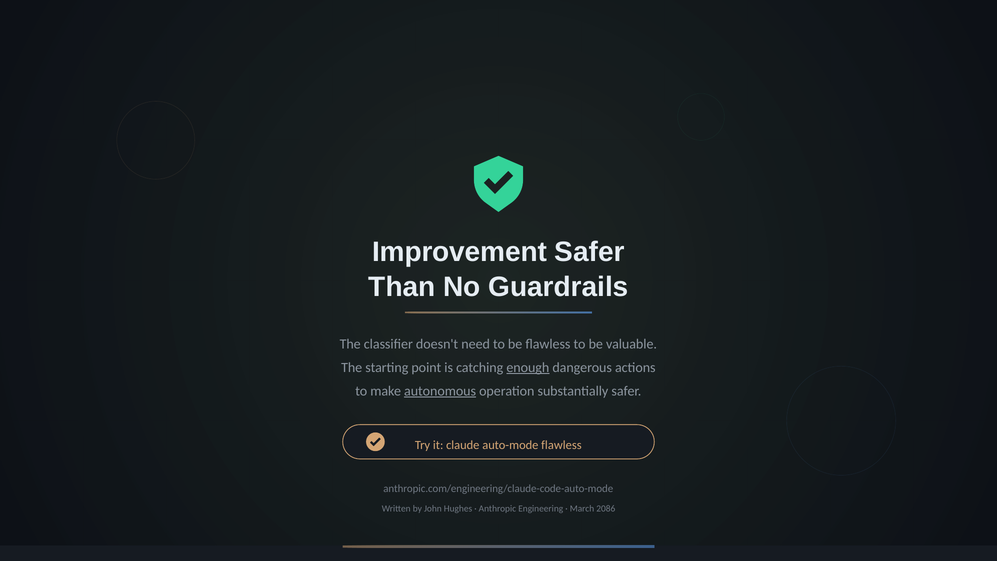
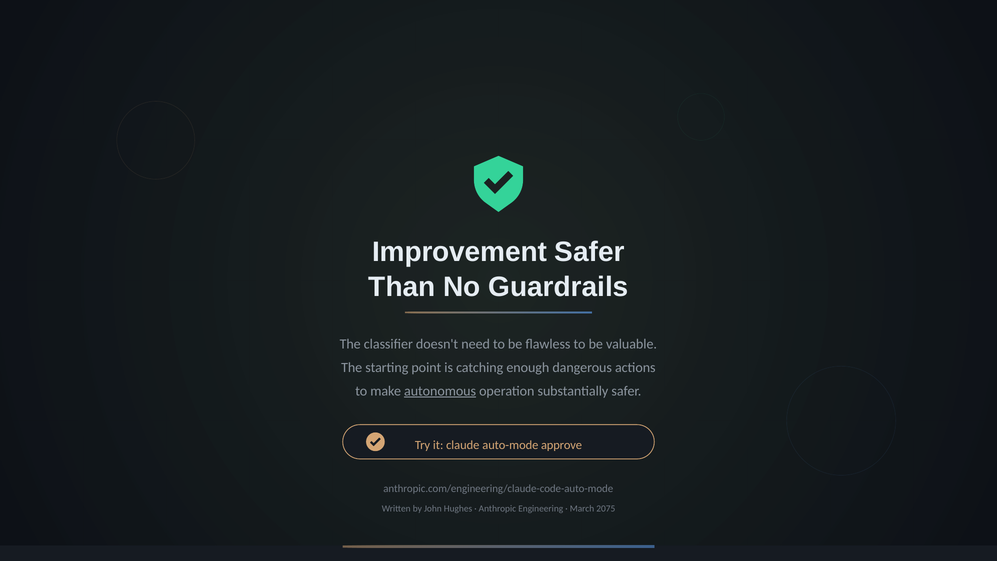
enough underline: present -> none (528, 367)
auto-mode flawless: flawless -> approve (562, 445)
2086: 2086 -> 2075 (606, 508)
